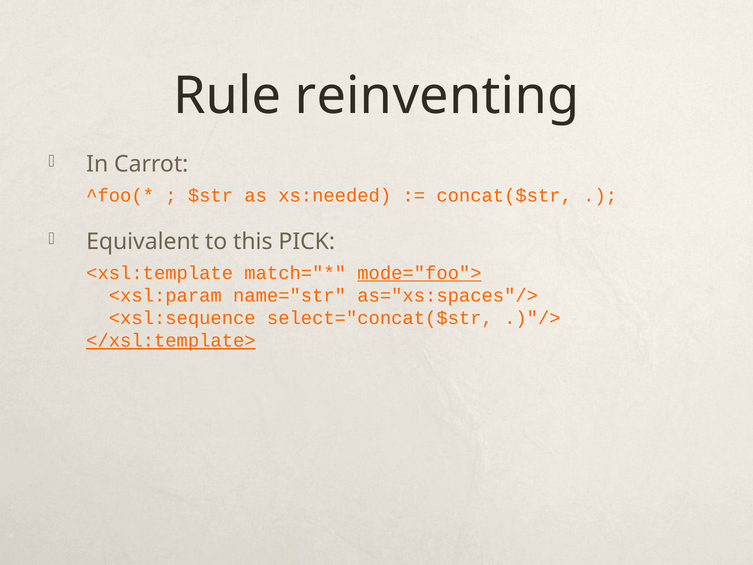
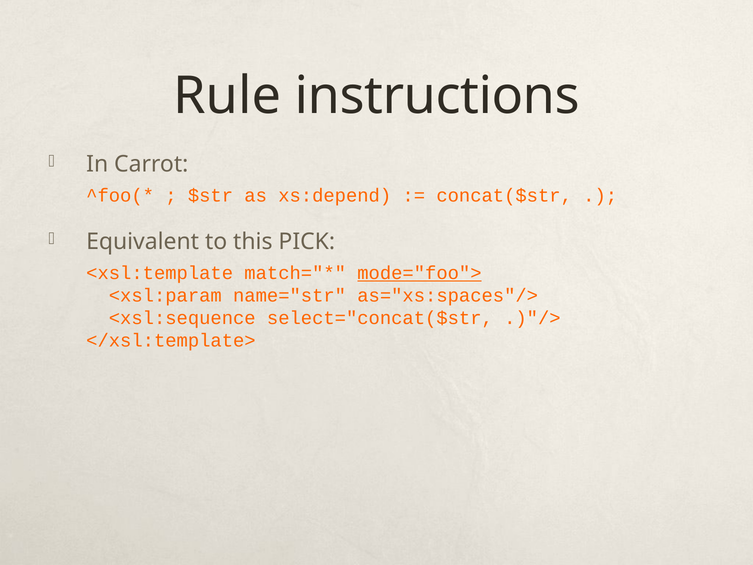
reinventing: reinventing -> instructions (437, 96)
xs:needed: xs:needed -> xs:depend (335, 195)
</xsl:template> underline: present -> none (171, 340)
